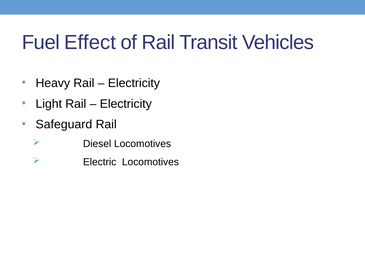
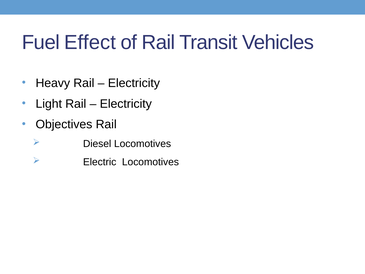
Safeguard: Safeguard -> Objectives (64, 124)
